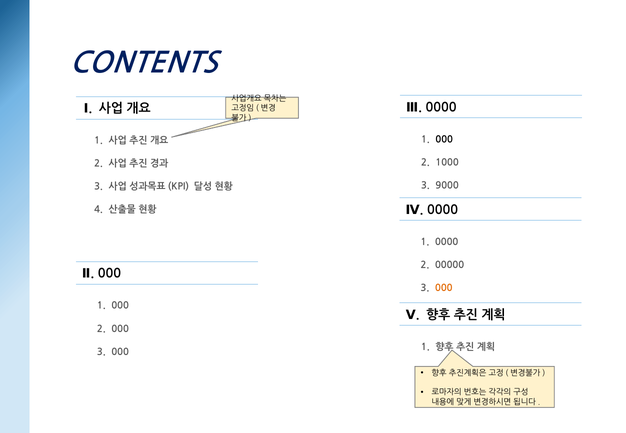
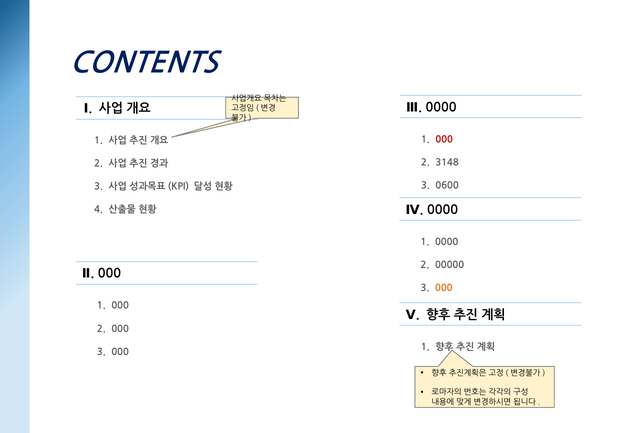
000 colour: black -> red (444, 140)
1000: 1000 -> 3148 (447, 163)
9000: 9000 -> 0600 (447, 186)
